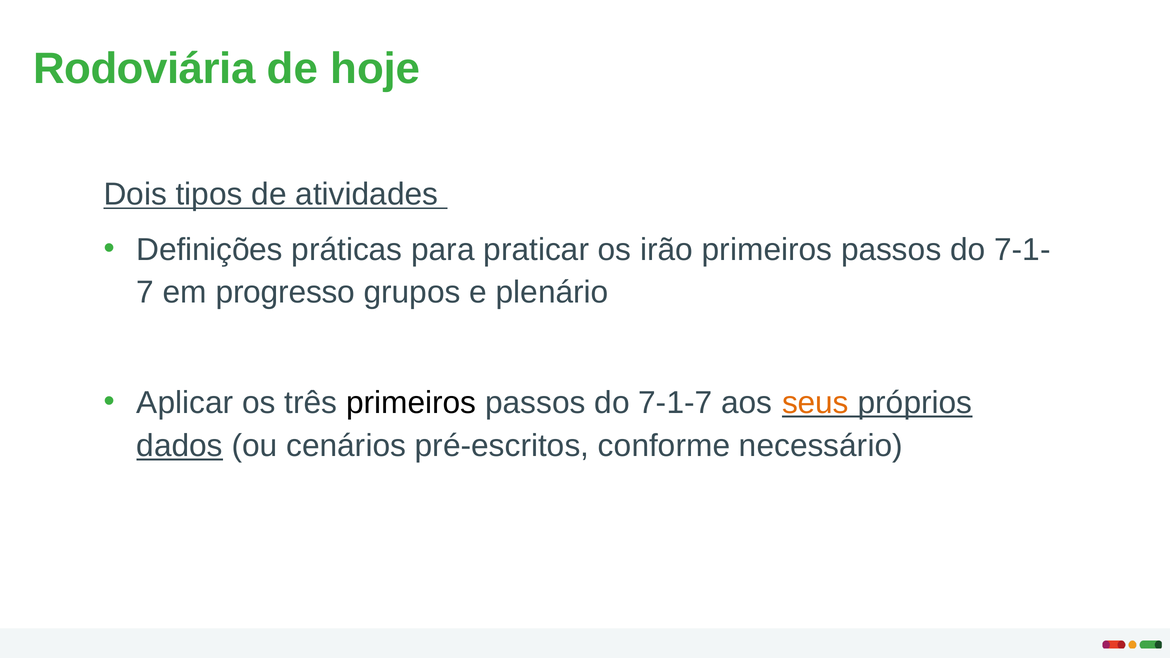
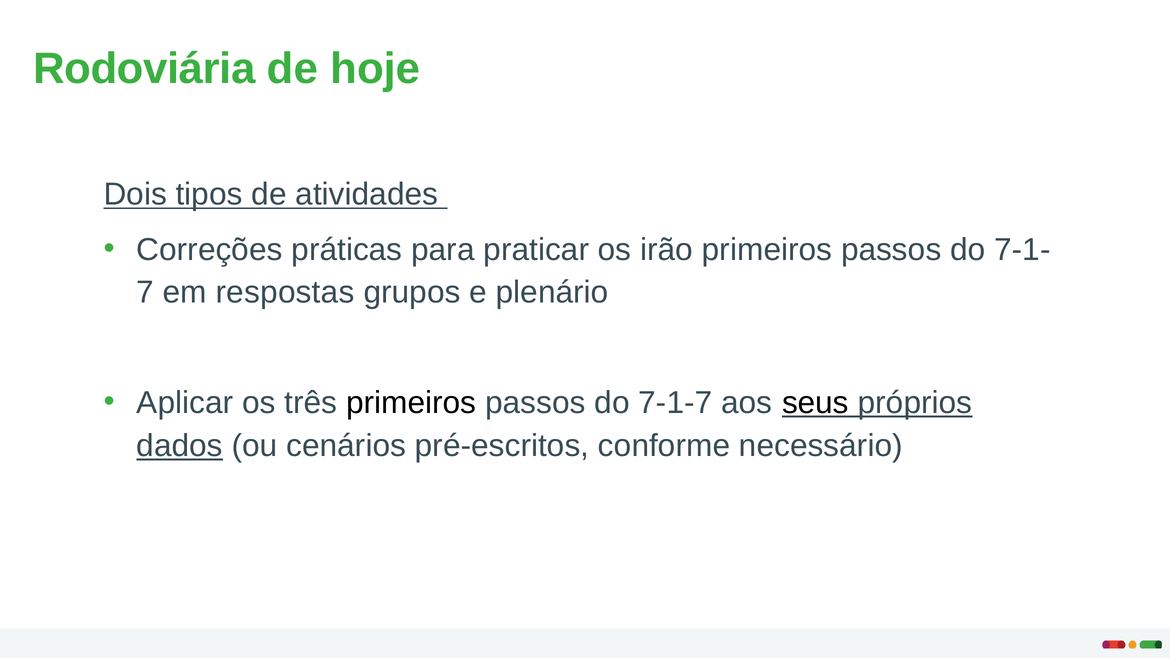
Definições: Definições -> Correções (210, 250)
progresso: progresso -> respostas (285, 293)
seus colour: orange -> black (815, 403)
